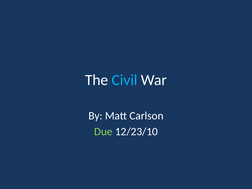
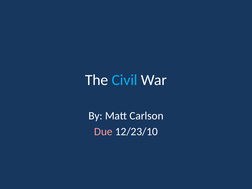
Due colour: light green -> pink (103, 132)
